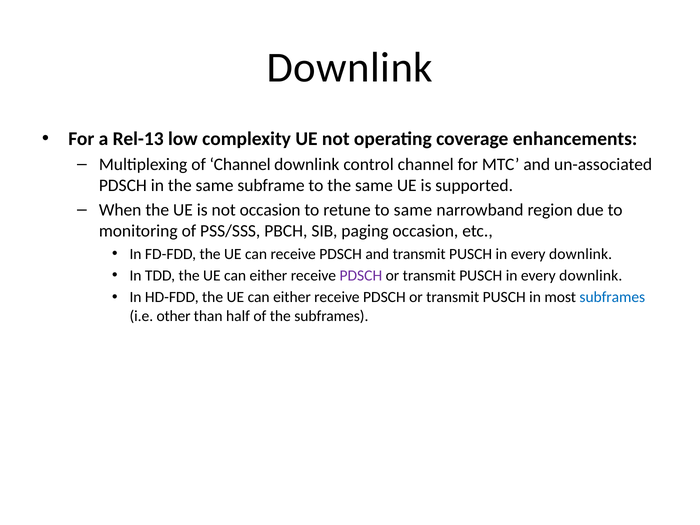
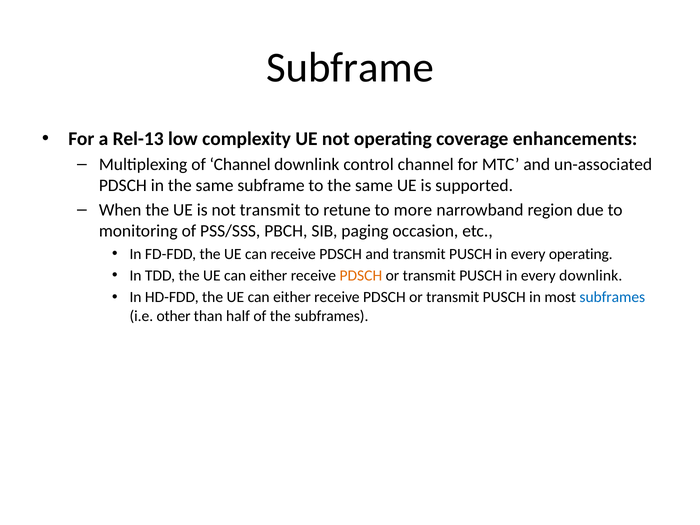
Downlink: Downlink -> Subframe (350, 68)
not occasion: occasion -> transmit (270, 210)
to same: same -> more (413, 210)
downlink: downlink -> operating (581, 254)
PDSCH colour: purple -> orange (361, 276)
